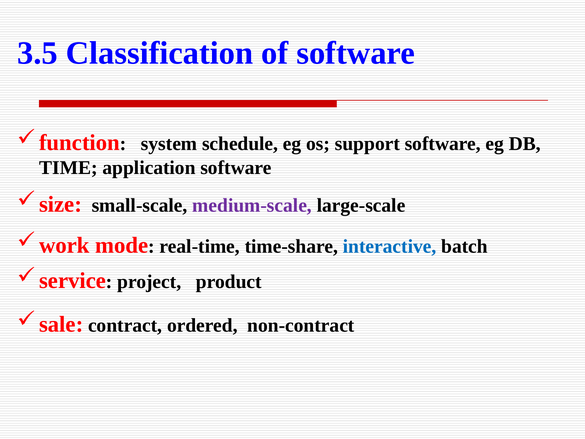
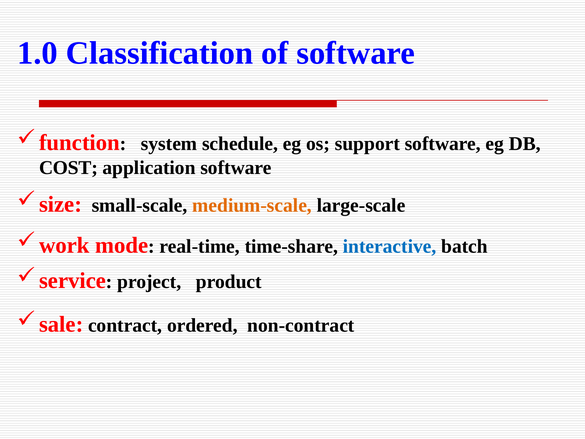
3.5: 3.5 -> 1.0 (38, 53)
TIME: TIME -> COST (68, 168)
medium-scale colour: purple -> orange (252, 205)
